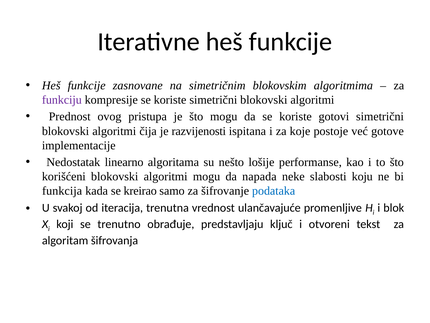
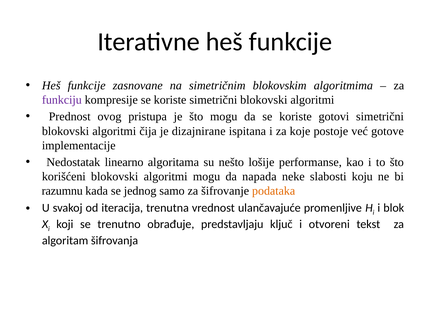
razvijenosti: razvijenosti -> dizajnirane (199, 131)
funkcija: funkcija -> razumnu (62, 191)
kreirao: kreirao -> jednog (140, 191)
podataka colour: blue -> orange (274, 191)
